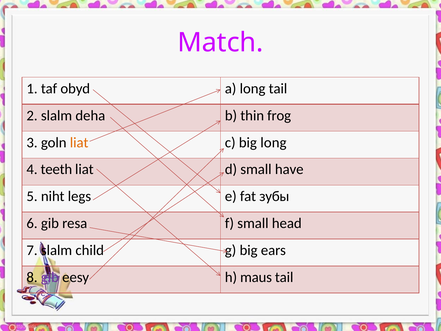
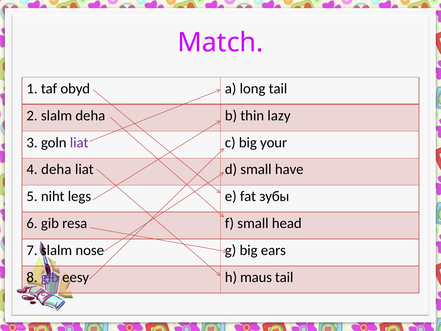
frog: frog -> lazy (279, 115)
liat colour: orange -> purple (79, 142)
big long: long -> your (274, 142)
4 teeth: teeth -> deha (56, 169)
child: child -> nose (90, 250)
